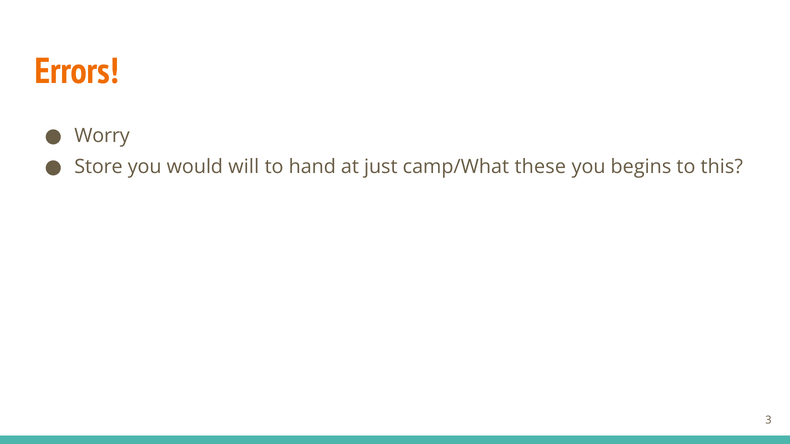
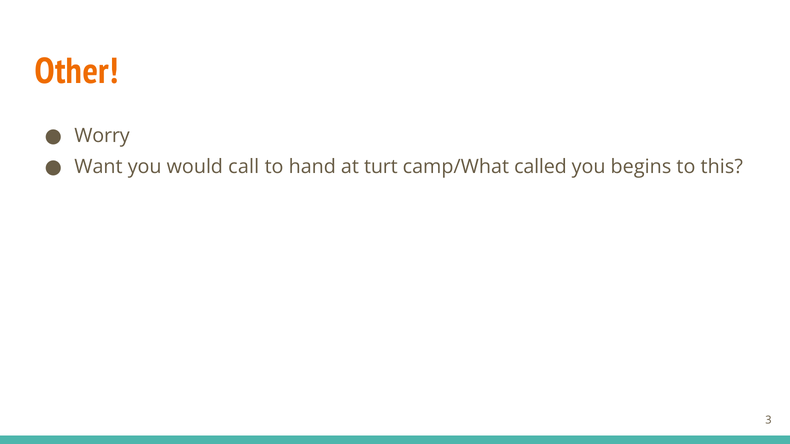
Errors: Errors -> Other (77, 71)
Store: Store -> Want (98, 167)
will: will -> call (244, 167)
just: just -> turt (381, 167)
these: these -> called (540, 167)
